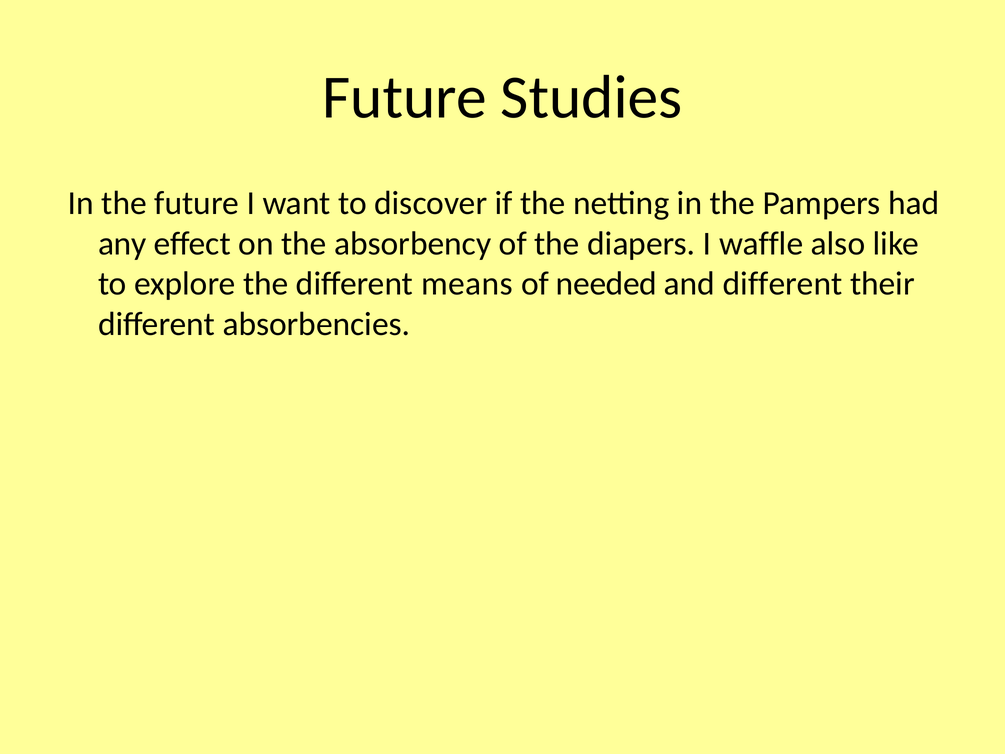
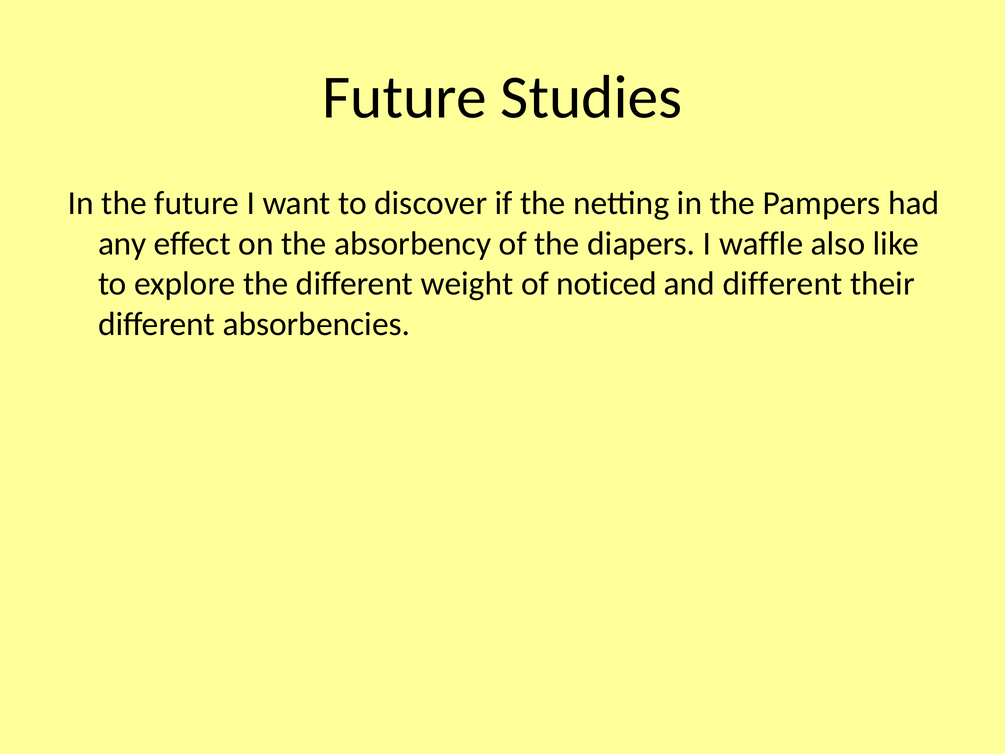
means: means -> weight (467, 284)
needed: needed -> noticed (607, 284)
